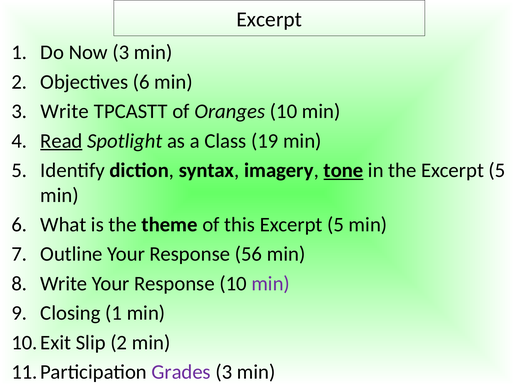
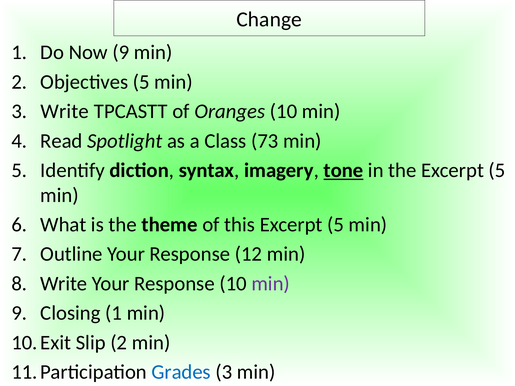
Excerpt: Excerpt -> Change (269, 20)
Now 3: 3 -> 9 (121, 53)
Objectives 6: 6 -> 5 (141, 82)
Read underline: present -> none (61, 141)
19: 19 -> 73 (265, 141)
56: 56 -> 12 (248, 254)
Grades colour: purple -> blue (181, 372)
